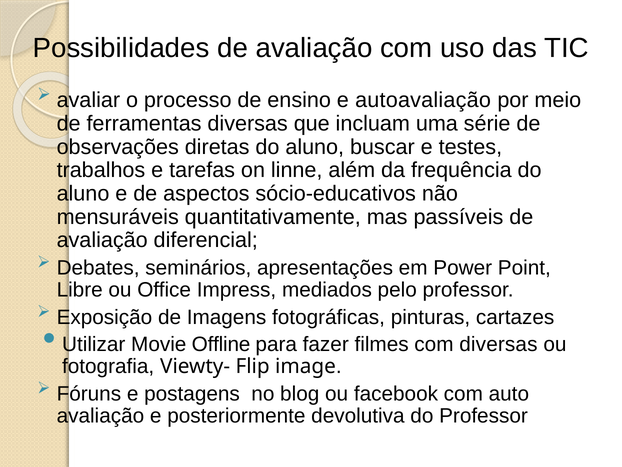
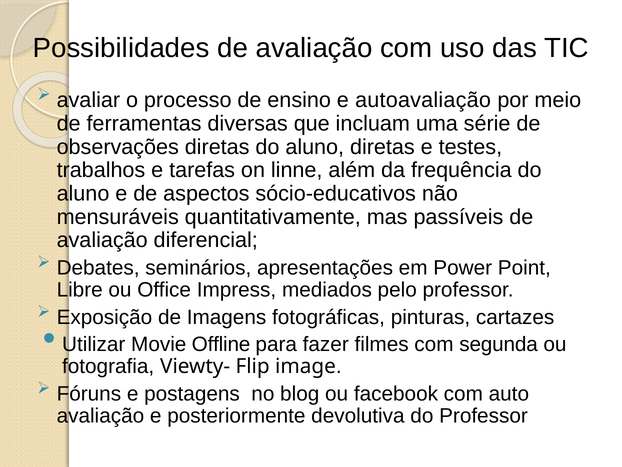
aluno buscar: buscar -> diretas (382, 147)
com diversas: diversas -> segunda (499, 344)
